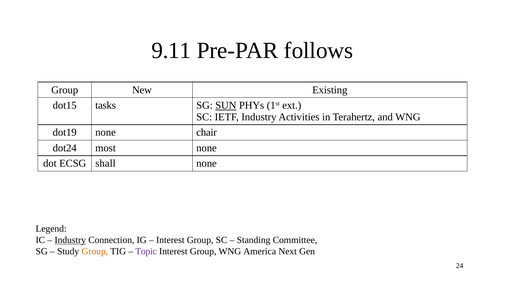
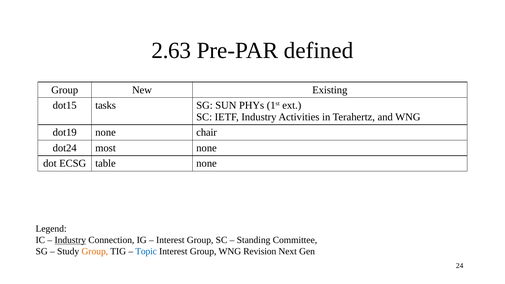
9.11: 9.11 -> 2.63 (171, 51)
follows: follows -> defined (319, 51)
SUN underline: present -> none (226, 105)
shall: shall -> table (106, 163)
Topic colour: purple -> blue (146, 251)
America: America -> Revision (260, 251)
